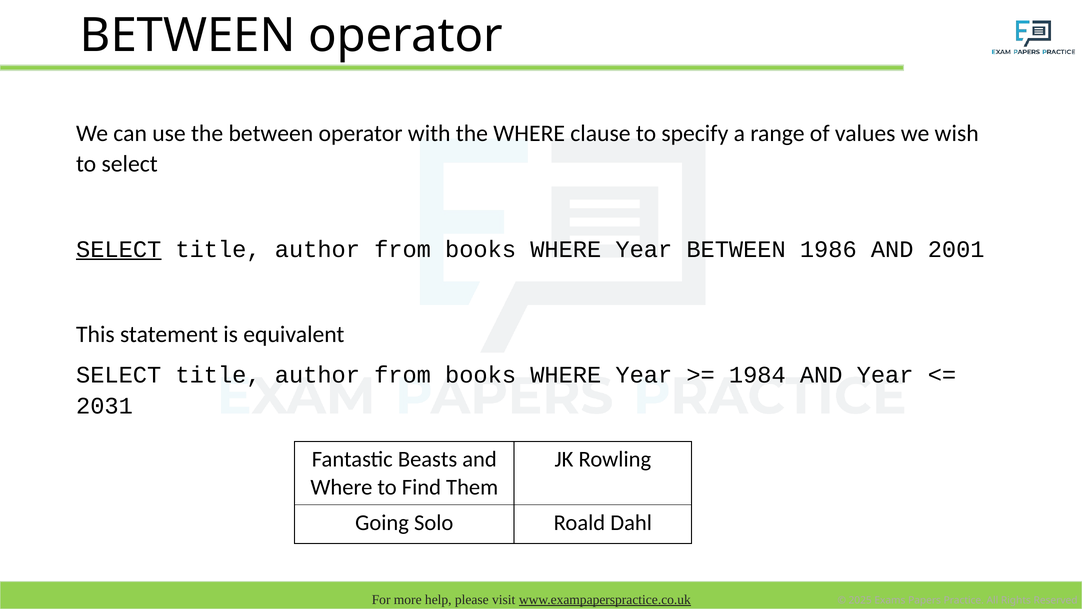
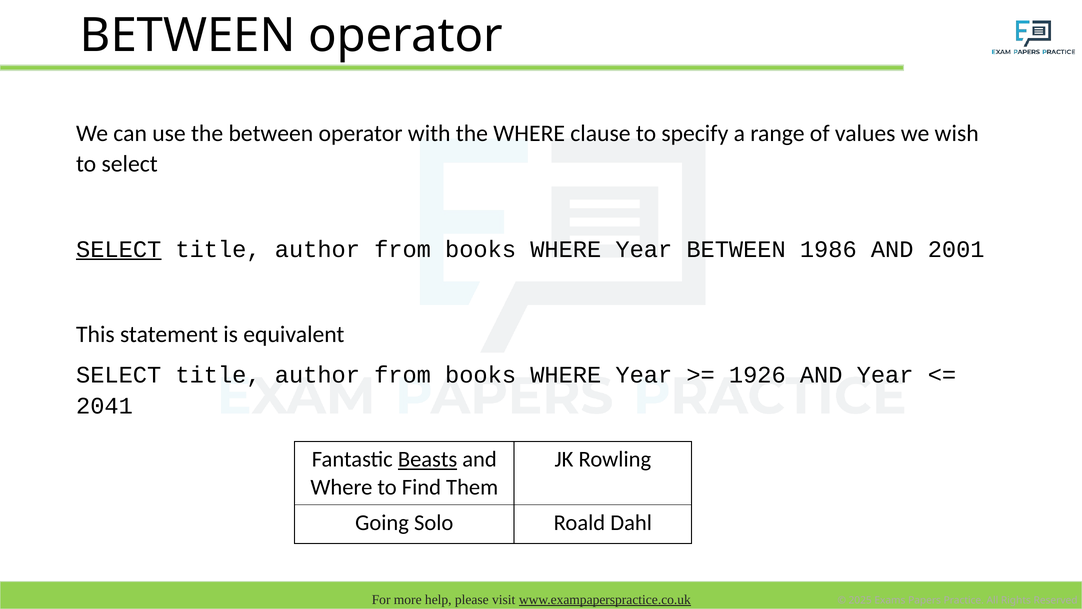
1984: 1984 -> 1926 (757, 375)
2031: 2031 -> 2041 (105, 406)
Beasts underline: none -> present (428, 459)
